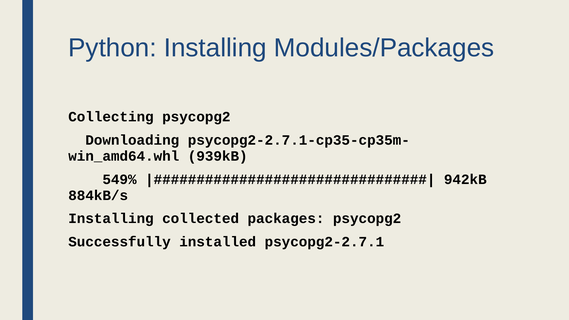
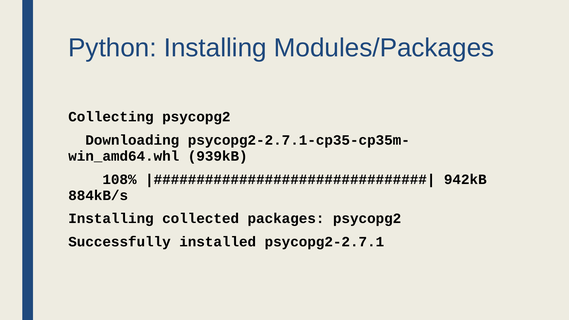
549%: 549% -> 108% (119, 179)
